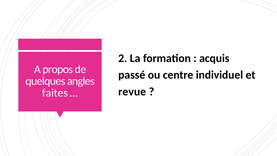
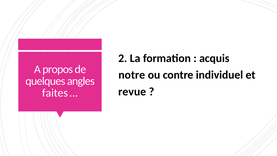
passé: passé -> notre (132, 75)
centre: centre -> contre (178, 75)
